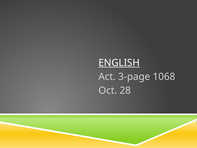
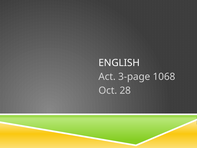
ENGLISH underline: present -> none (119, 63)
